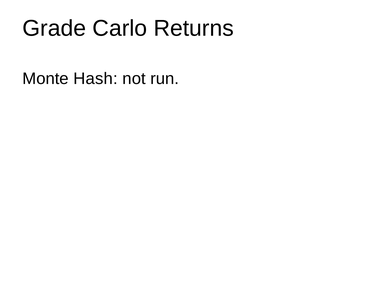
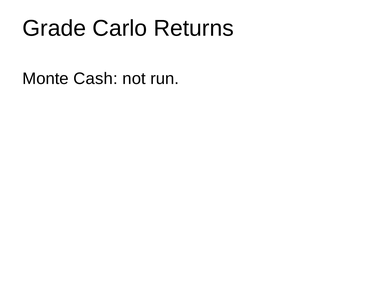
Hash: Hash -> Cash (96, 79)
